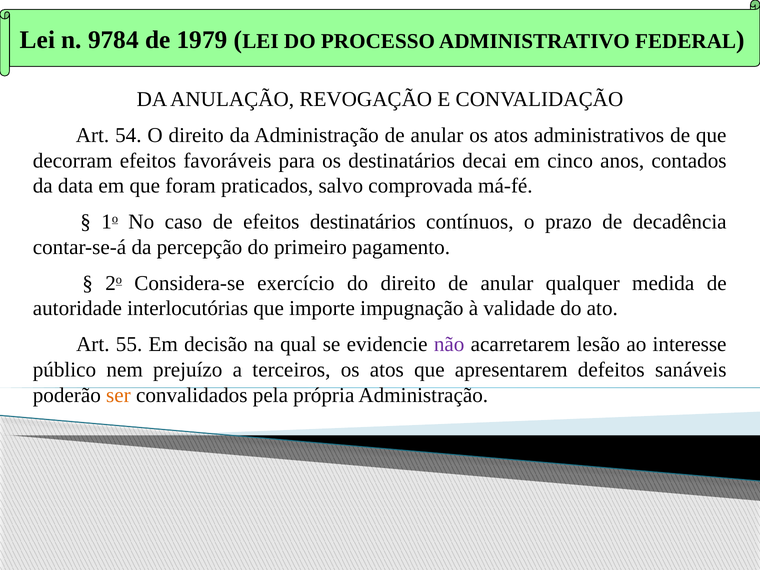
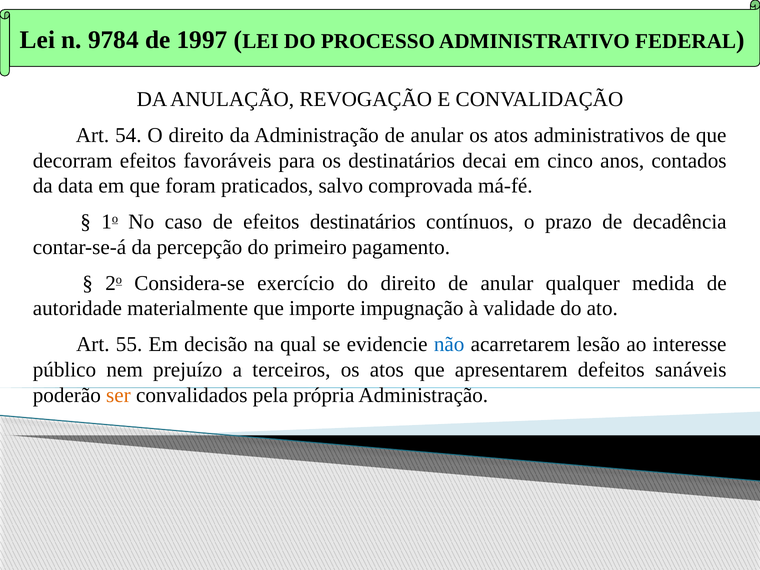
1979: 1979 -> 1997 (202, 40)
interlocutórias: interlocutórias -> materialmente (188, 309)
não colour: purple -> blue (449, 344)
